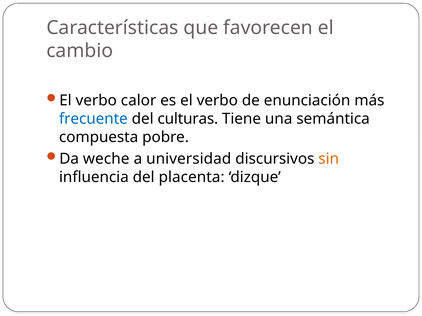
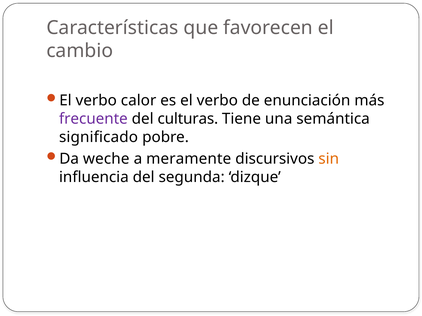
frecuente colour: blue -> purple (93, 119)
compuesta: compuesta -> significado (99, 137)
universidad: universidad -> meramente (189, 159)
placenta: placenta -> segunda (192, 177)
